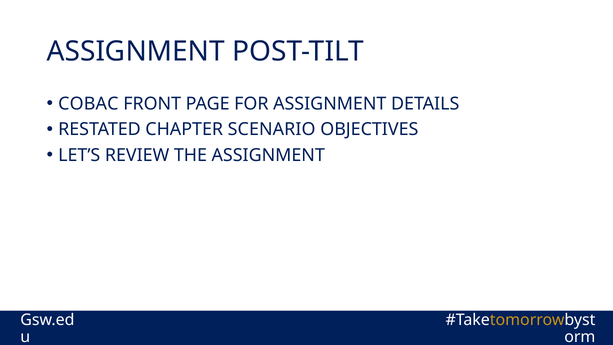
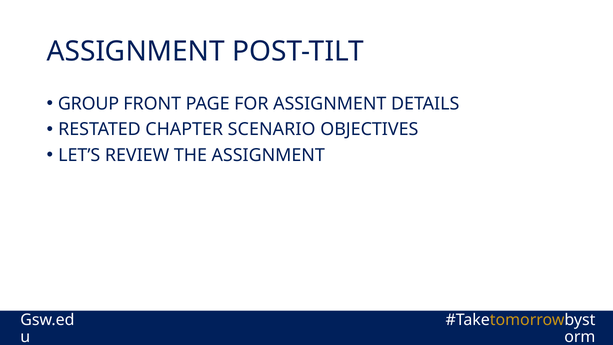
COBAC: COBAC -> GROUP (89, 104)
